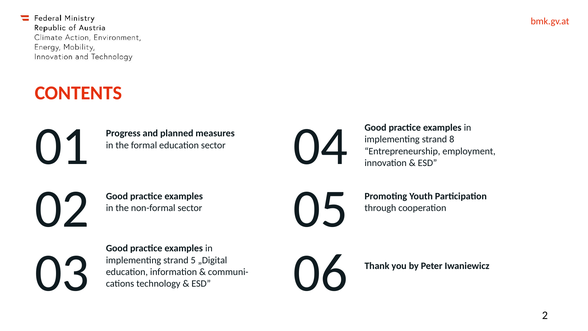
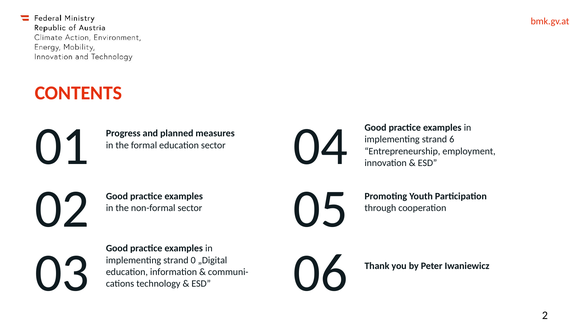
8: 8 -> 6 (452, 139)
5: 5 -> 0 (193, 260)
